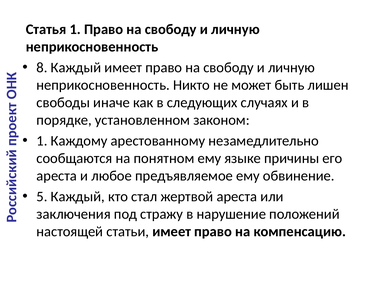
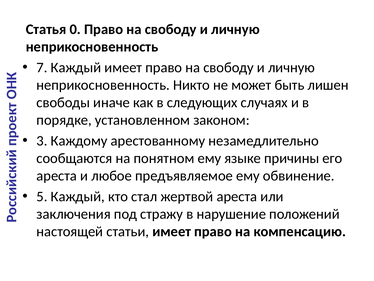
Статья 1: 1 -> 0 (75, 29)
8: 8 -> 7 (42, 67)
1: 1 -> 3 (42, 141)
